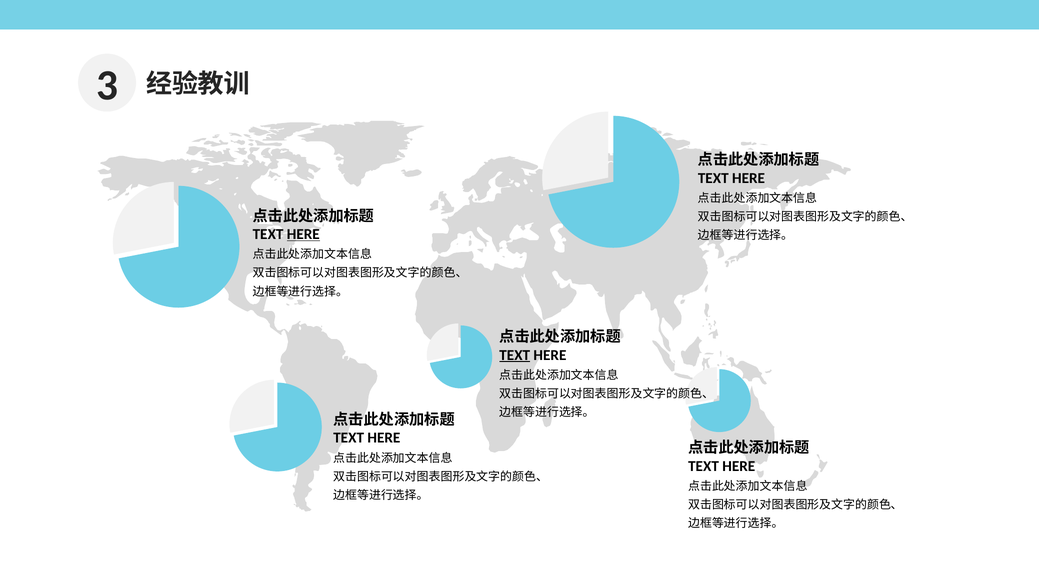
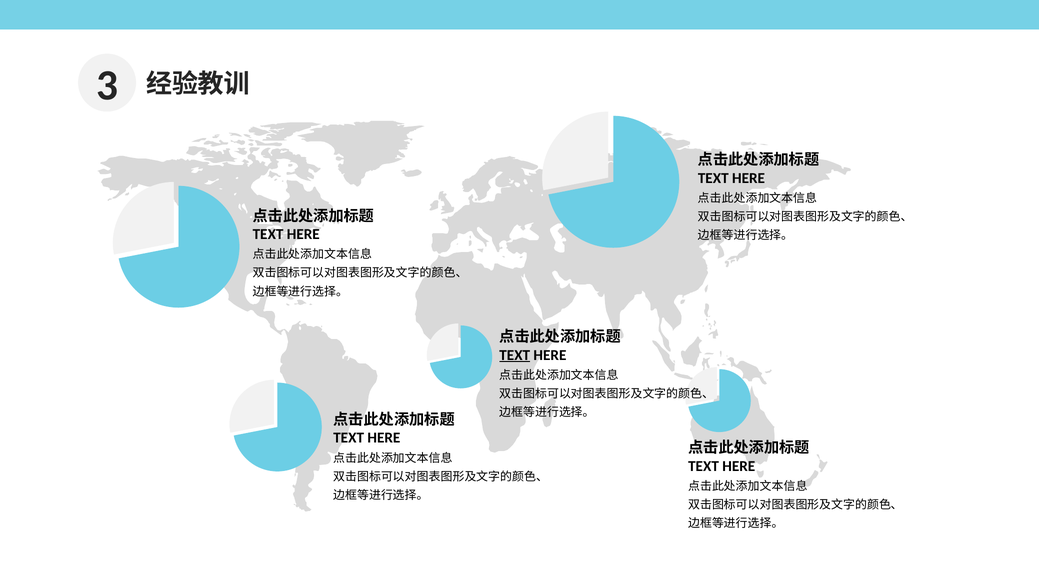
HERE underline: present -> none (303, 234)
